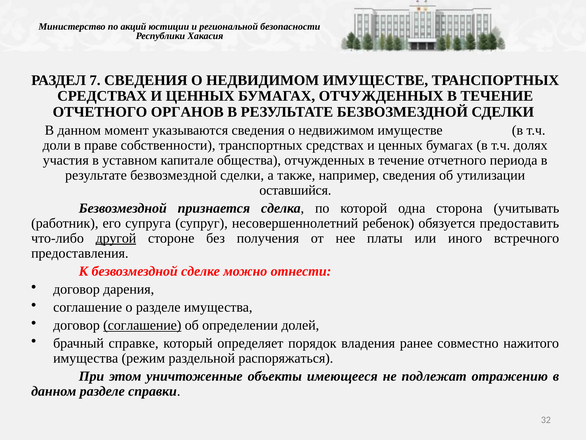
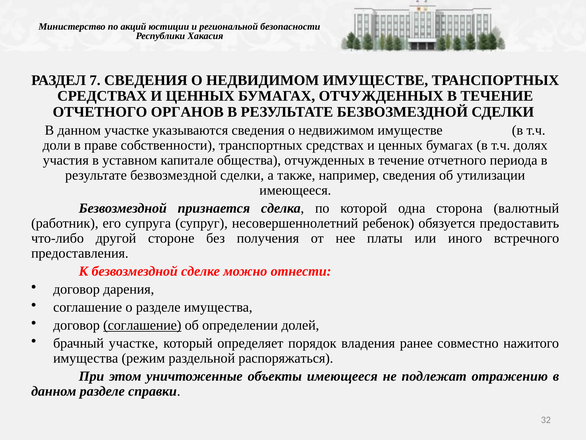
данном момент: момент -> участке (127, 130)
оставшийся: оставшийся -> имеющееся (295, 190)
учитывать: учитывать -> валютный (526, 208)
другой underline: present -> none (116, 238)
брачный справке: справке -> участке (134, 343)
